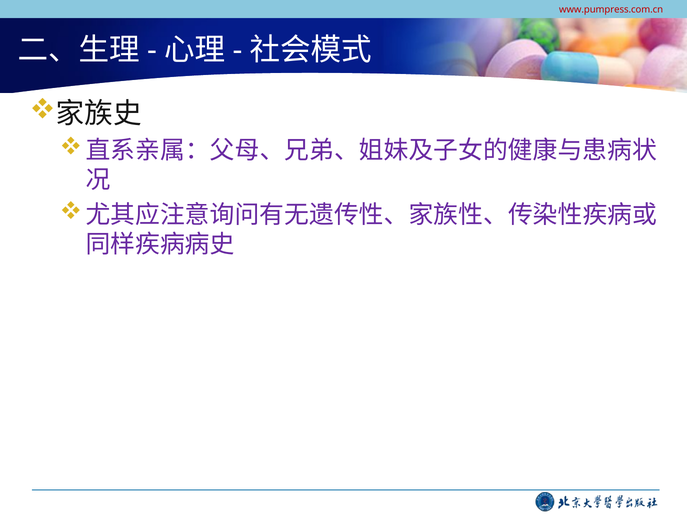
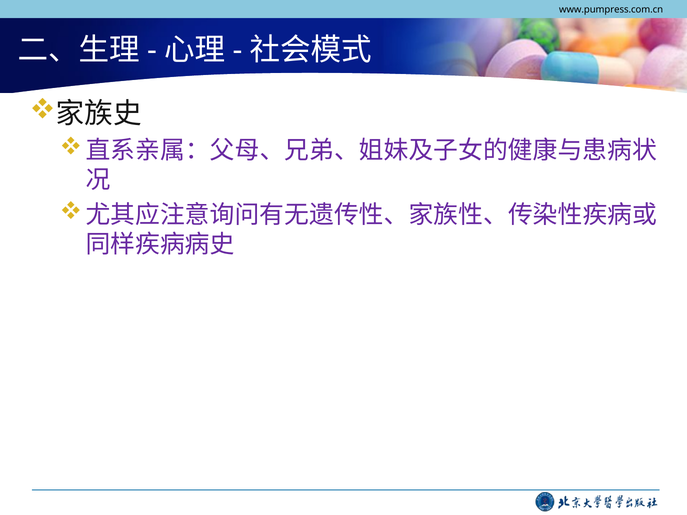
www.pumpress.com.cn colour: red -> black (611, 10)
